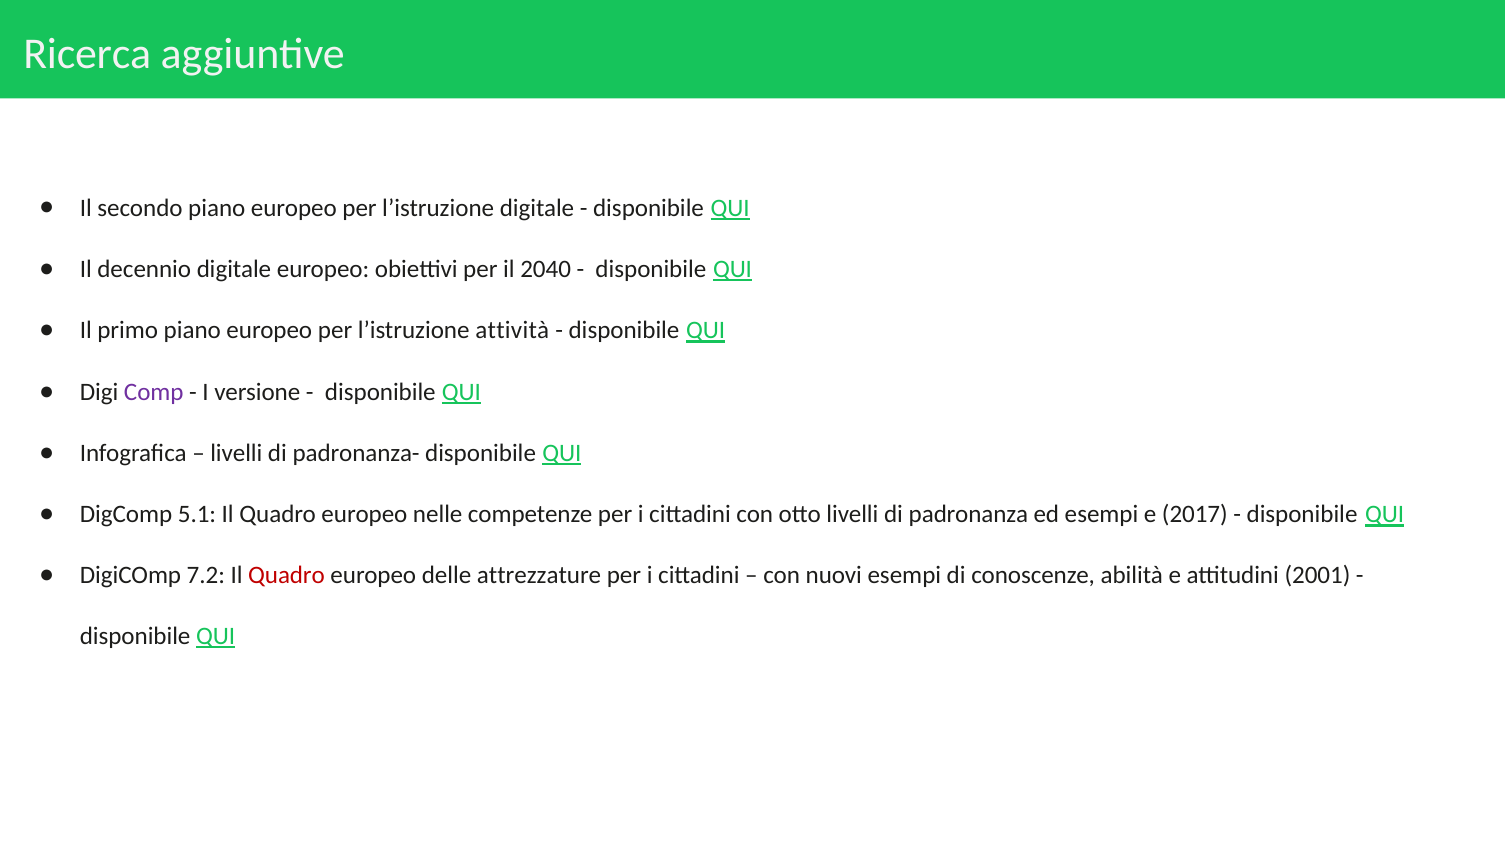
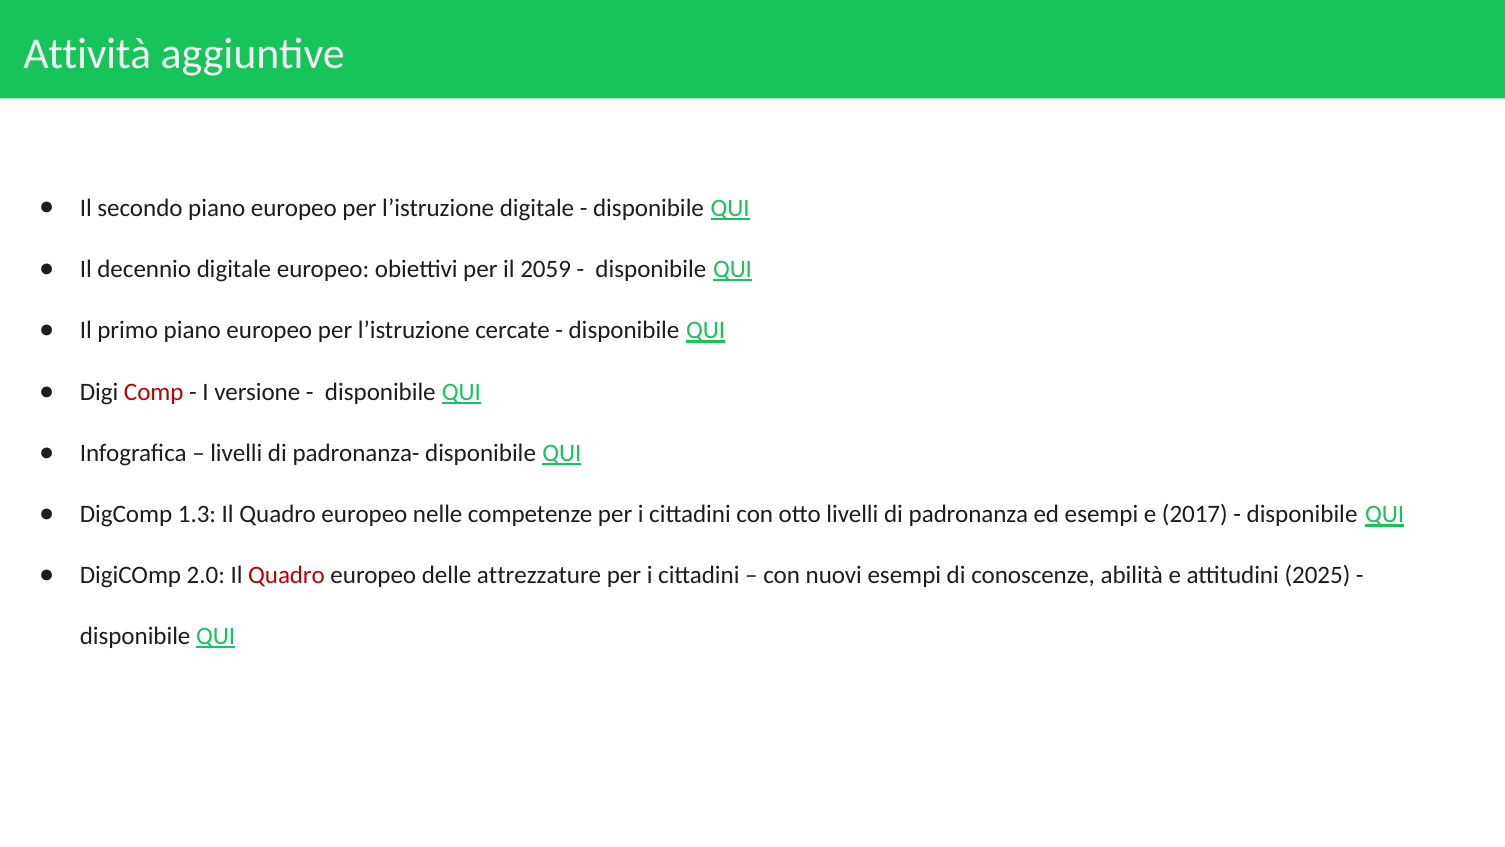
Ricerca: Ricerca -> Attività (87, 54)
2040: 2040 -> 2059 (546, 269)
attività: attività -> cercate (512, 330)
Comp colour: purple -> red (154, 392)
5.1: 5.1 -> 1.3 (197, 514)
7.2: 7.2 -> 2.0 (206, 575)
2001: 2001 -> 2025 (1317, 575)
